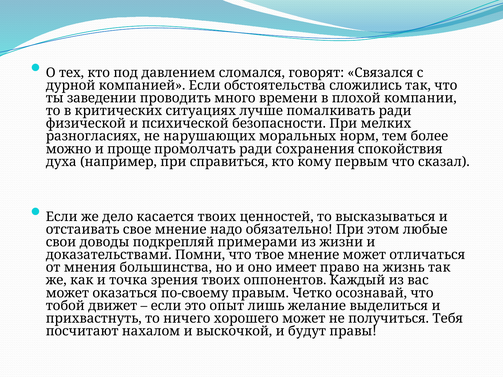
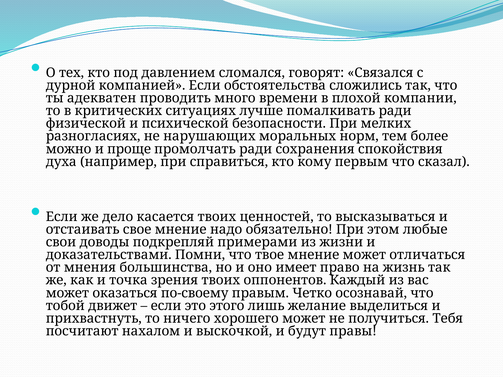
заведении: заведении -> адекватен (102, 98)
опыт: опыт -> этого (227, 306)
